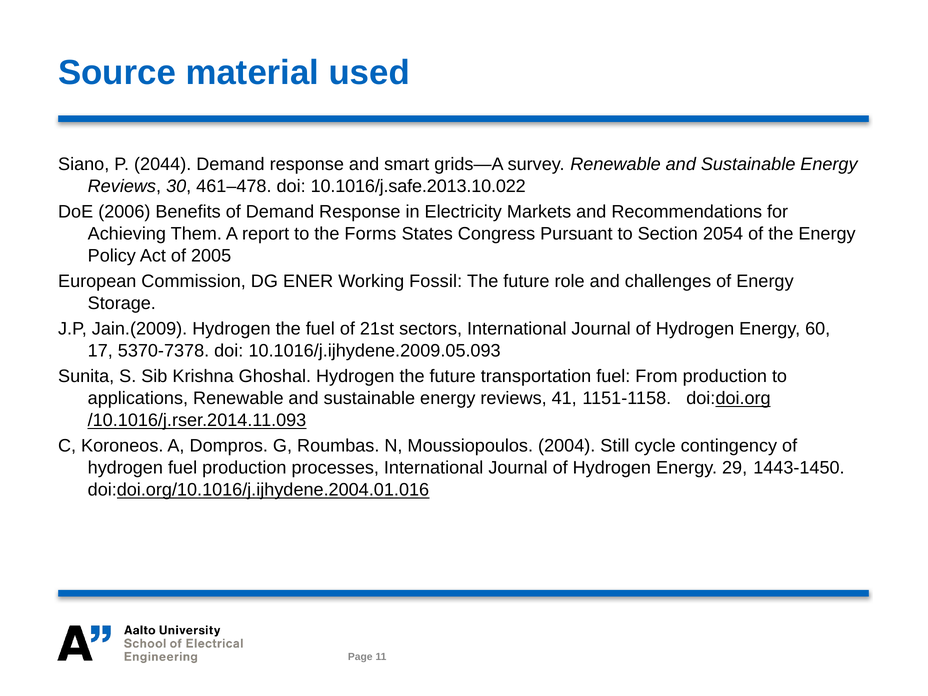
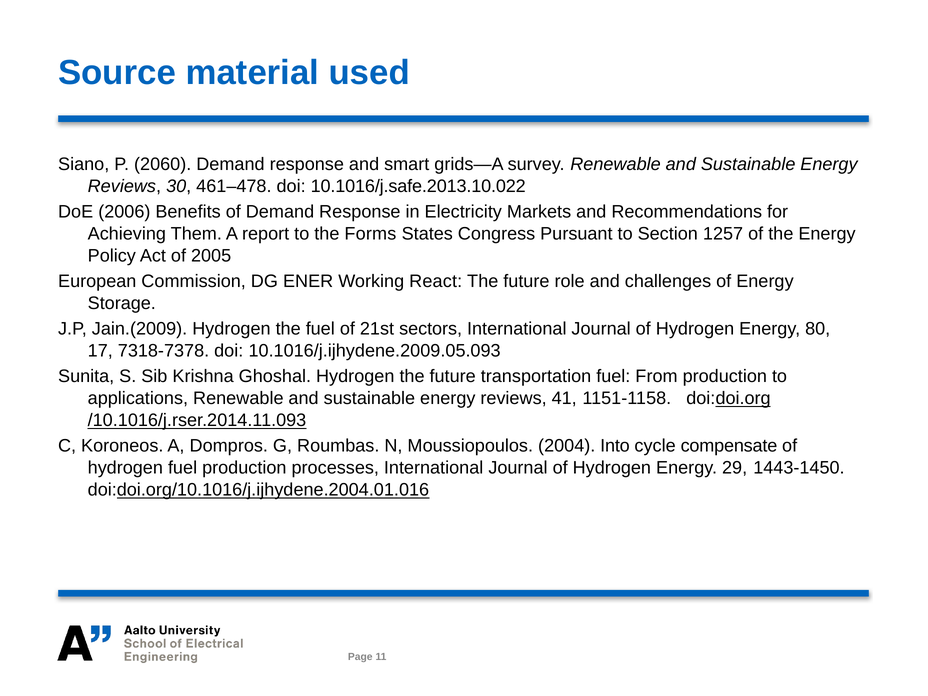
2044: 2044 -> 2060 (163, 164)
2054: 2054 -> 1257 (723, 234)
Fossil: Fossil -> React (436, 281)
60: 60 -> 80 (818, 329)
5370-7378: 5370-7378 -> 7318-7378 (164, 351)
Still: Still -> Into (615, 446)
contingency: contingency -> compensate (729, 446)
